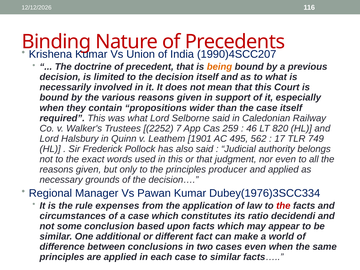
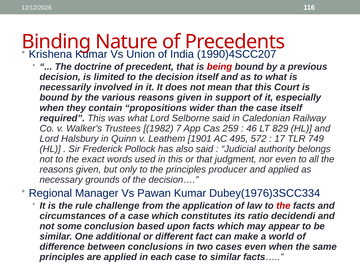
being colour: orange -> red (219, 67)
2252: 2252 -> 1982 (158, 128)
820: 820 -> 829 (280, 128)
562: 562 -> 572 (259, 139)
expenses: expenses -> challenge (117, 206)
